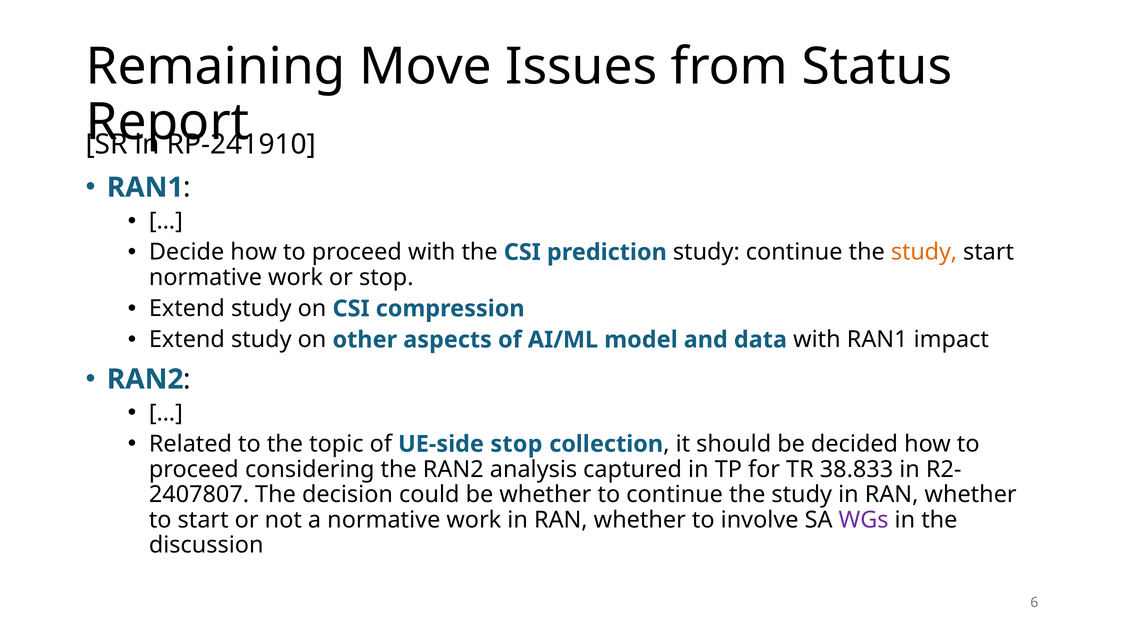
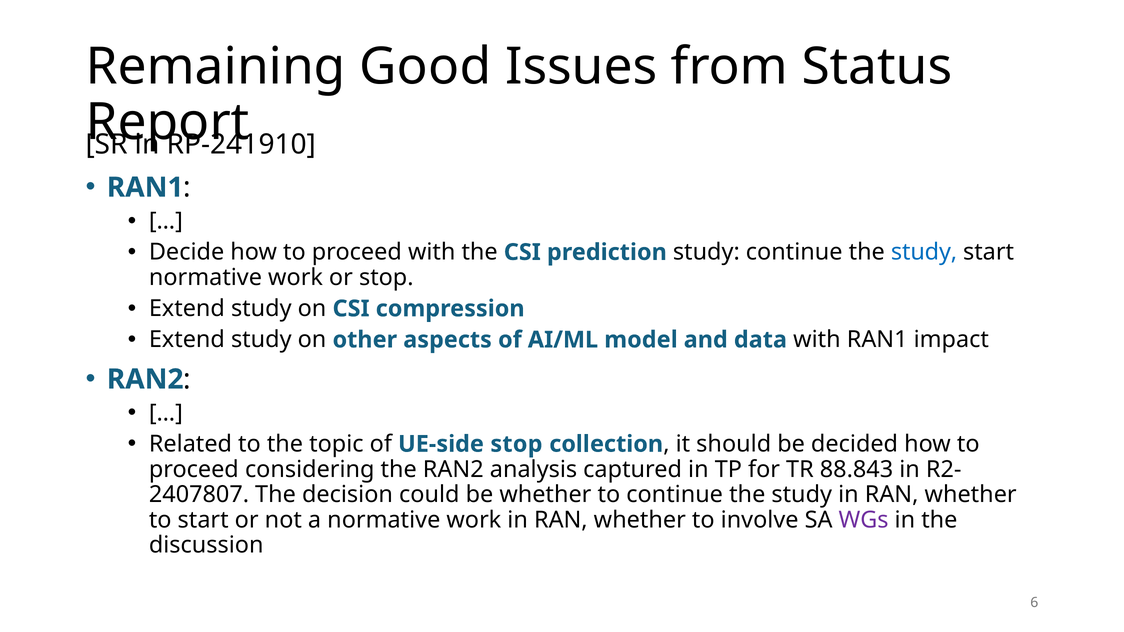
Move: Move -> Good (425, 67)
study colour: orange -> blue (924, 252)
38.833: 38.833 -> 88.843 (856, 469)
